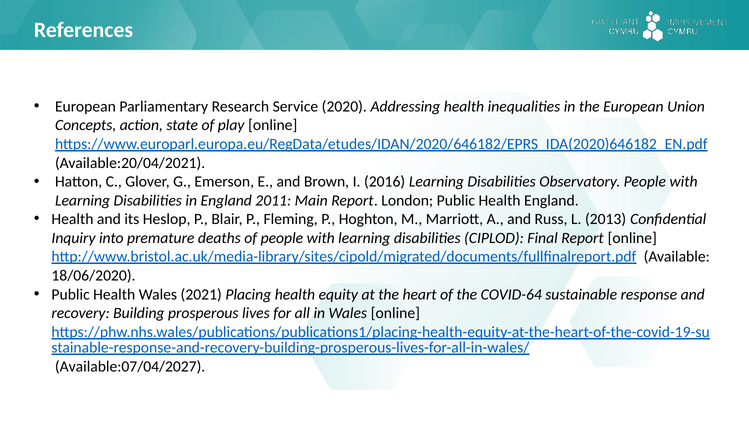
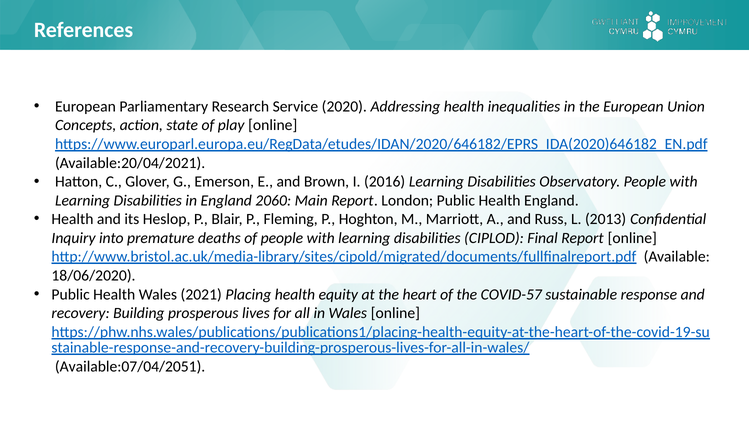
2011: 2011 -> 2060 (273, 201)
COVID-64: COVID-64 -> COVID-57 (511, 295)
Available:07/04/2027: Available:07/04/2027 -> Available:07/04/2051 (130, 367)
